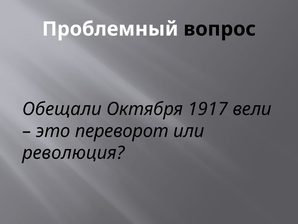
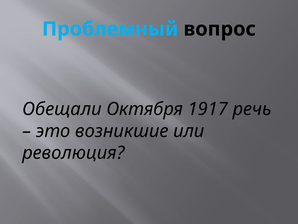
Проблемный colour: white -> light blue (110, 29)
вели: вели -> речь (252, 109)
переворот: переворот -> возникшие (122, 131)
